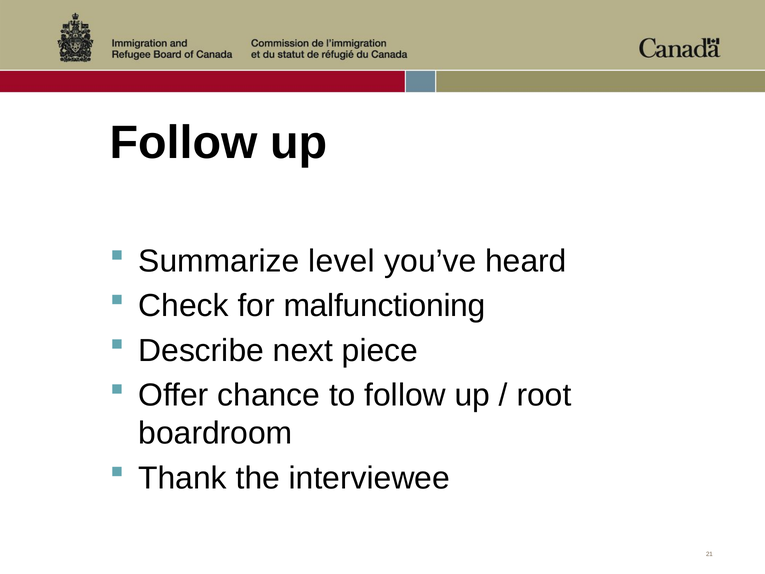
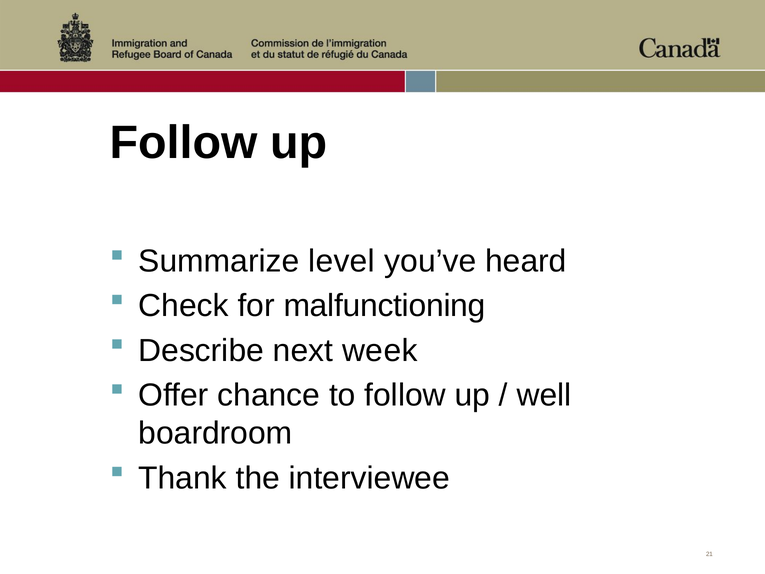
piece: piece -> week (380, 350)
root: root -> well (544, 395)
